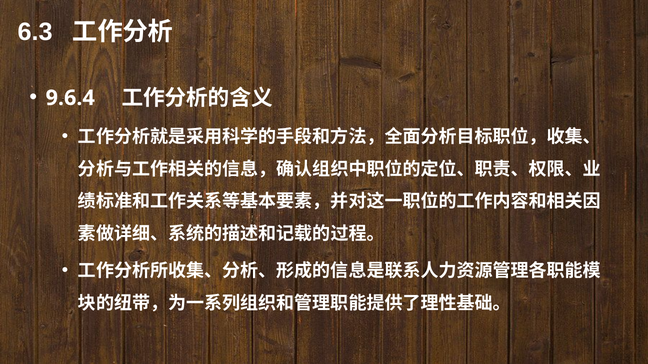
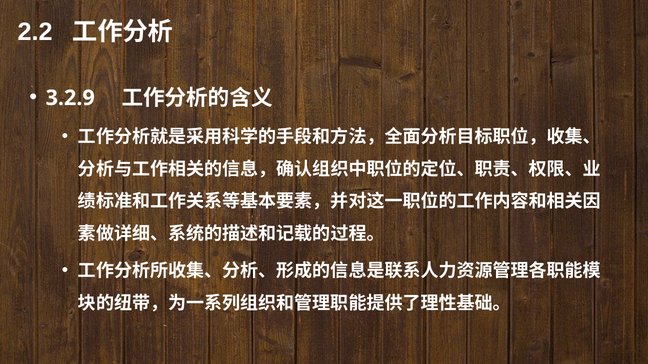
6.3: 6.3 -> 2.2 (35, 32)
9.6.4: 9.6.4 -> 3.2.9 (70, 98)
